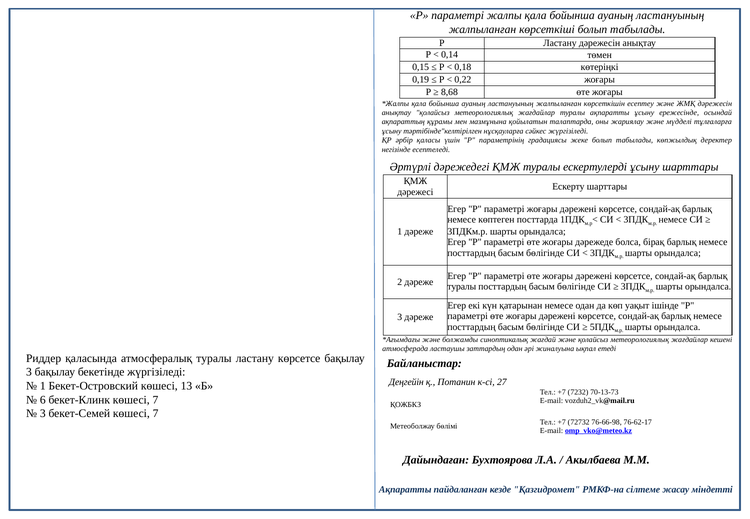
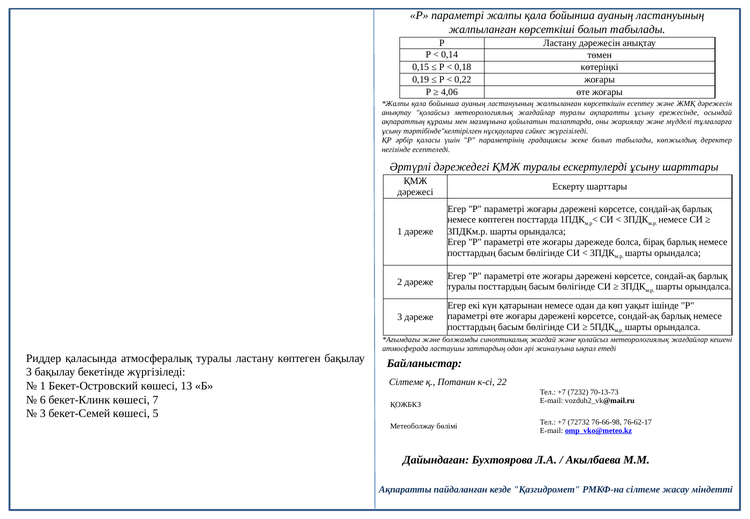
8,68: 8,68 -> 4,06 (449, 92)
ластану көрсетсе: көрсетсе -> көптеген (299, 358)
Деңгейін: Деңгейін -> Сілтеме (406, 382)
27: 27 -> 22 (502, 382)
бекет-Семей көшесі 7: 7 -> 5 (156, 414)
